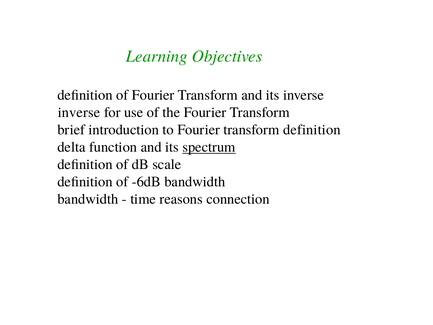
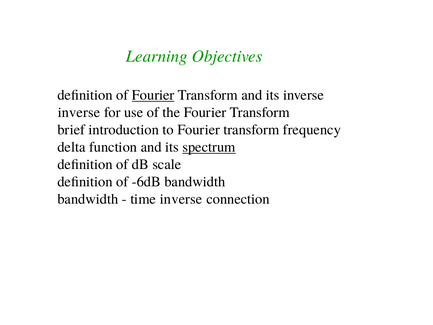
Fourier underline: none -> present (153, 95)
transform definition: definition -> frequency (312, 130)
time reasons: reasons -> inverse (181, 199)
